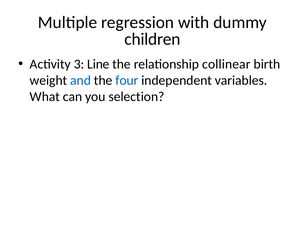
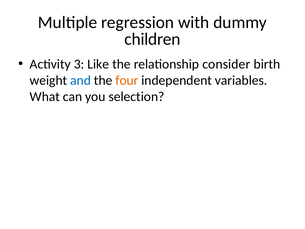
Line: Line -> Like (98, 64)
collinear: collinear -> consider (226, 64)
four colour: blue -> orange (127, 80)
